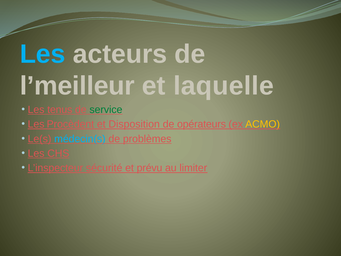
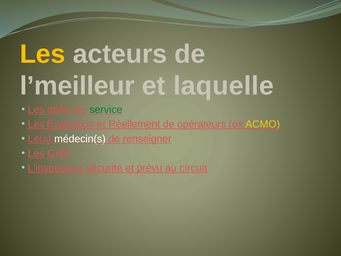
Les colour: light blue -> yellow (43, 54)
tenus: tenus -> défini (60, 110)
Procèdent: Procèdent -> Évaluation (70, 124)
Disposition: Disposition -> Réellement (134, 124)
médecin(s colour: light blue -> white (80, 139)
problèmes: problèmes -> renseigner (147, 139)
limiter: limiter -> circuit (193, 168)
